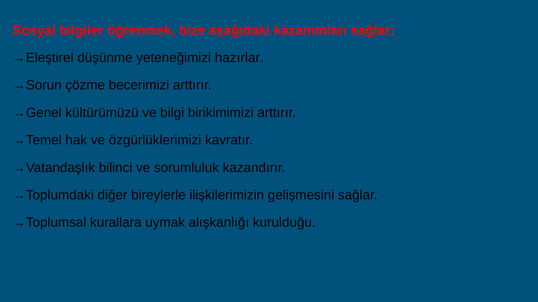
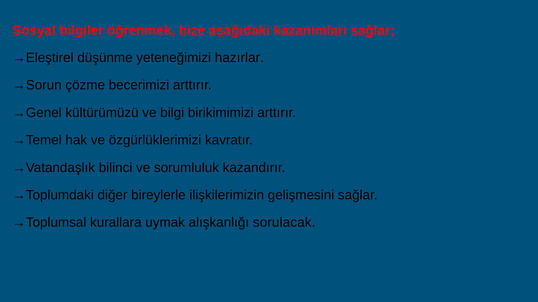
kurulduğu: kurulduğu -> sorulacak (284, 223)
